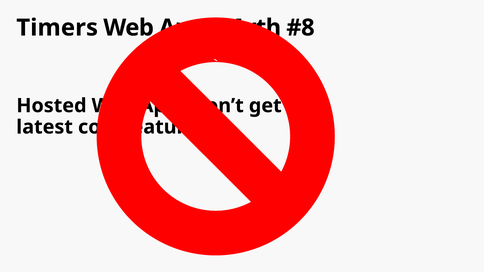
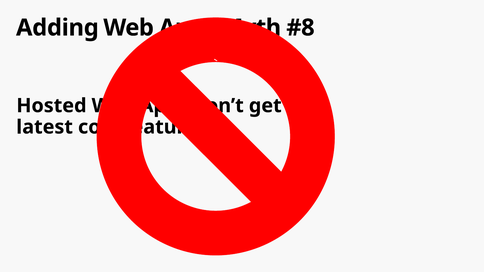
Timers: Timers -> Adding (57, 28)
